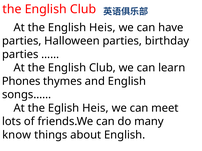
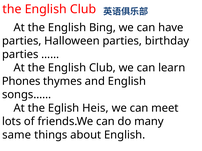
English Heis: Heis -> Bing (102, 28)
know: know -> same (17, 135)
